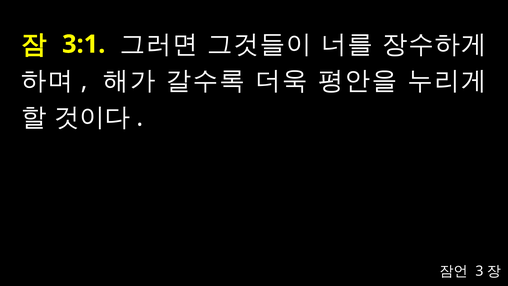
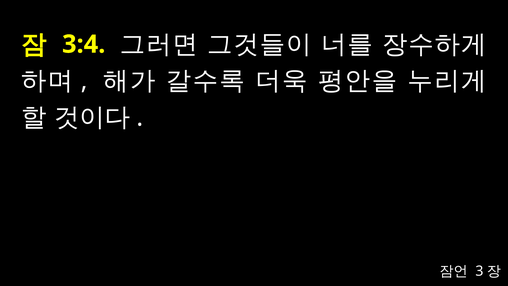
3:1: 3:1 -> 3:4 (84, 44)
